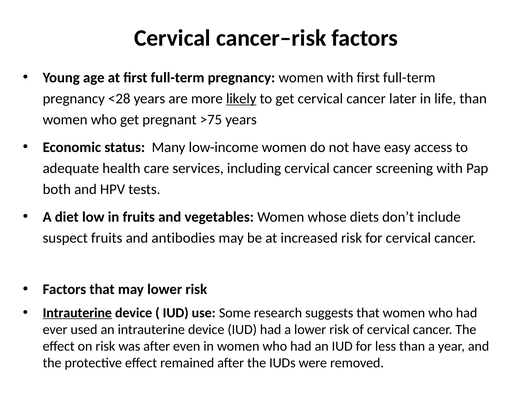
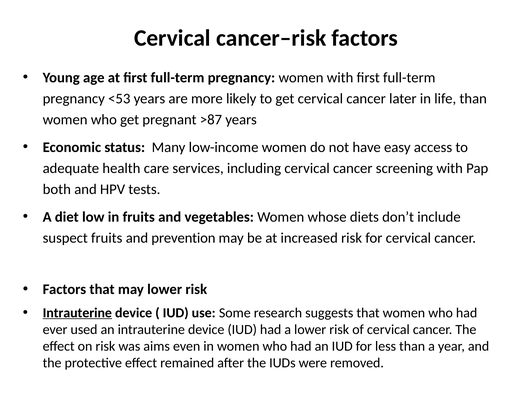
<28: <28 -> <53 (119, 99)
likely underline: present -> none (241, 99)
>75: >75 -> >87 (211, 120)
antibodies: antibodies -> prevention (183, 238)
was after: after -> aims (157, 346)
